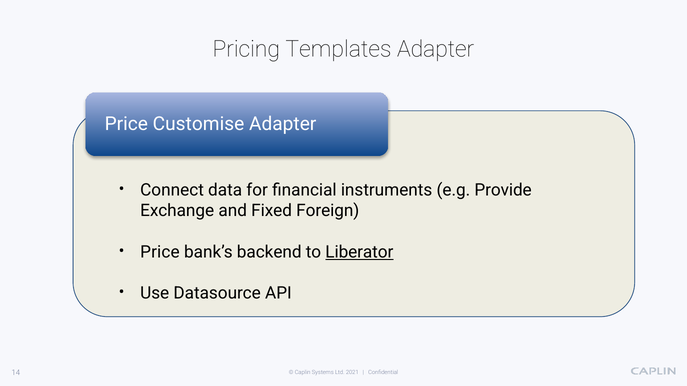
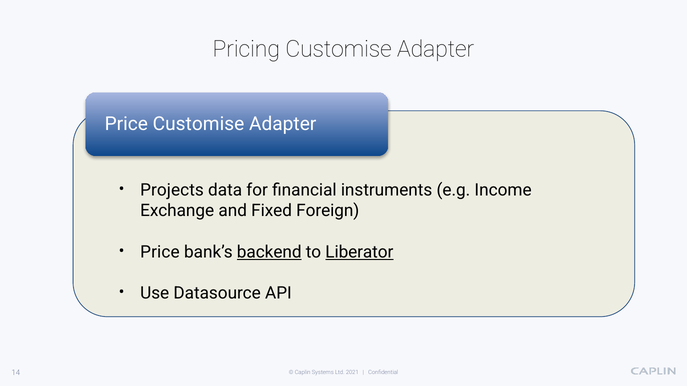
Pricing Templates: Templates -> Customise (339, 49)
Connect: Connect -> Projects (172, 190)
Provide: Provide -> Income (503, 190)
backend underline: none -> present (269, 252)
